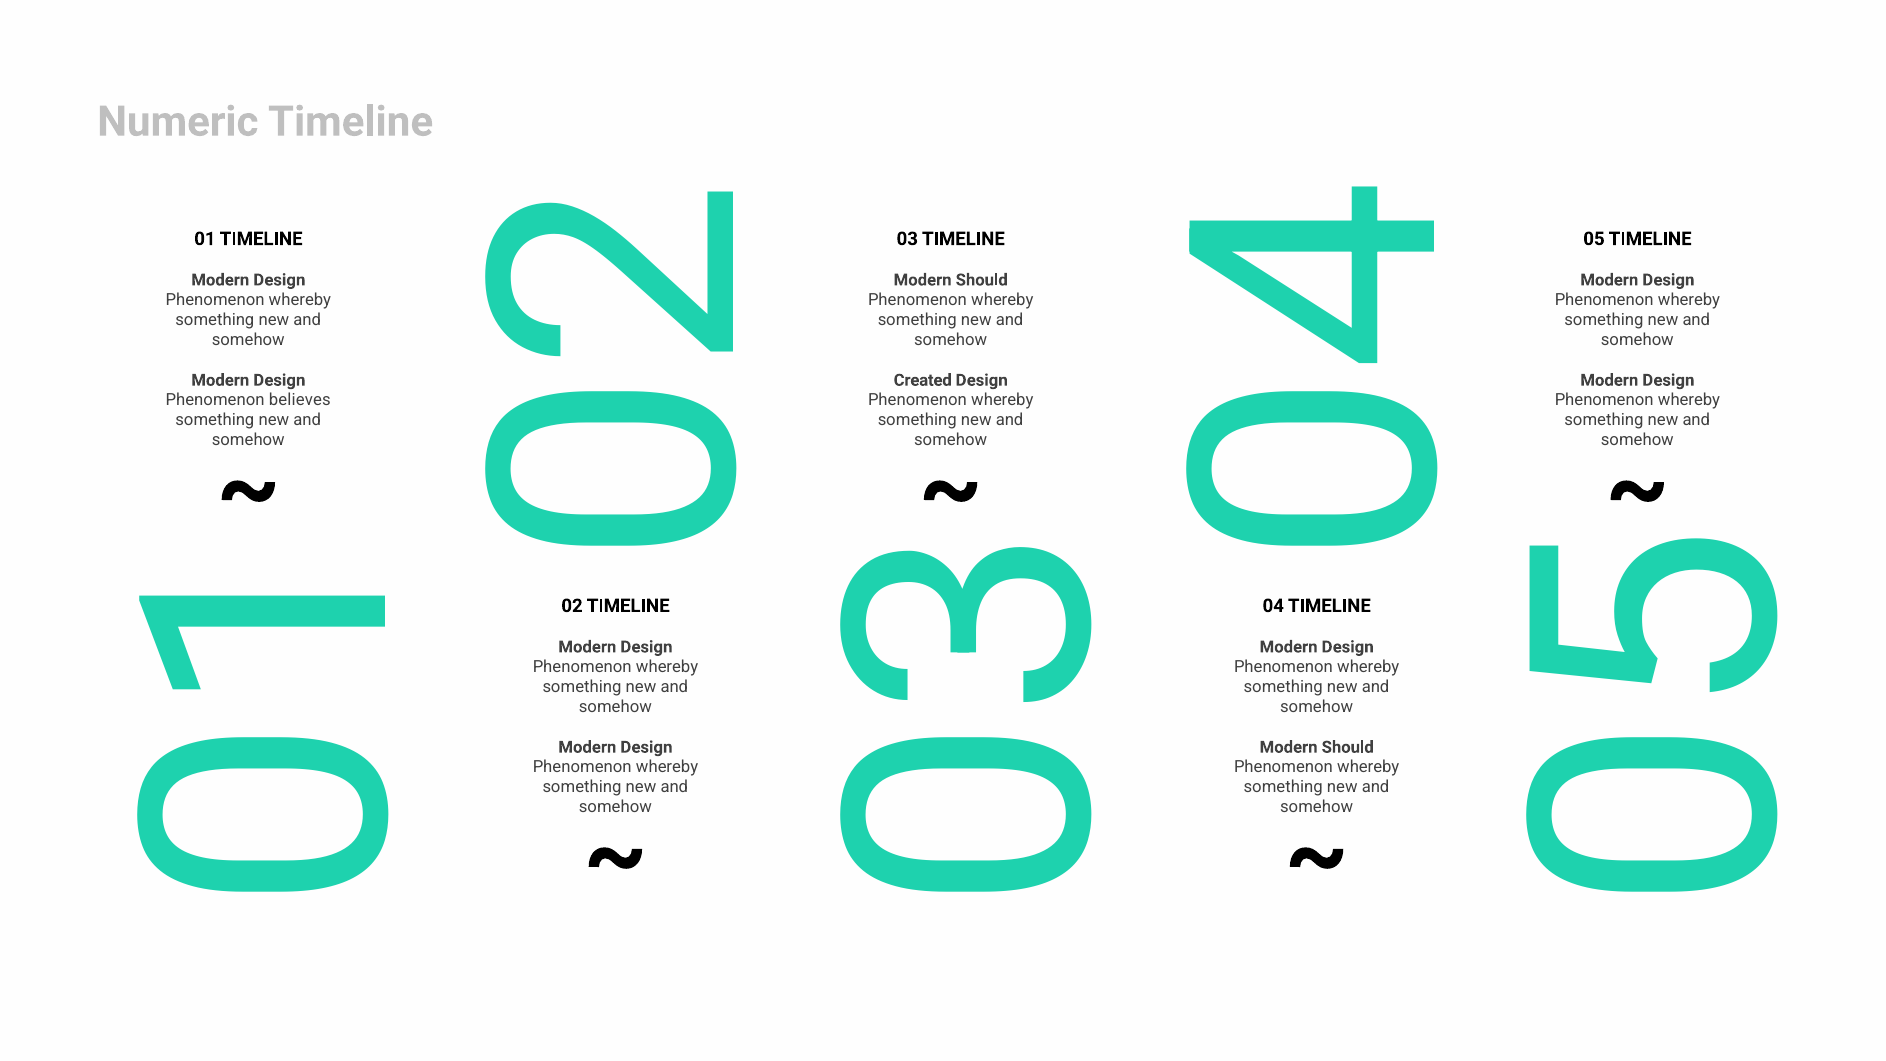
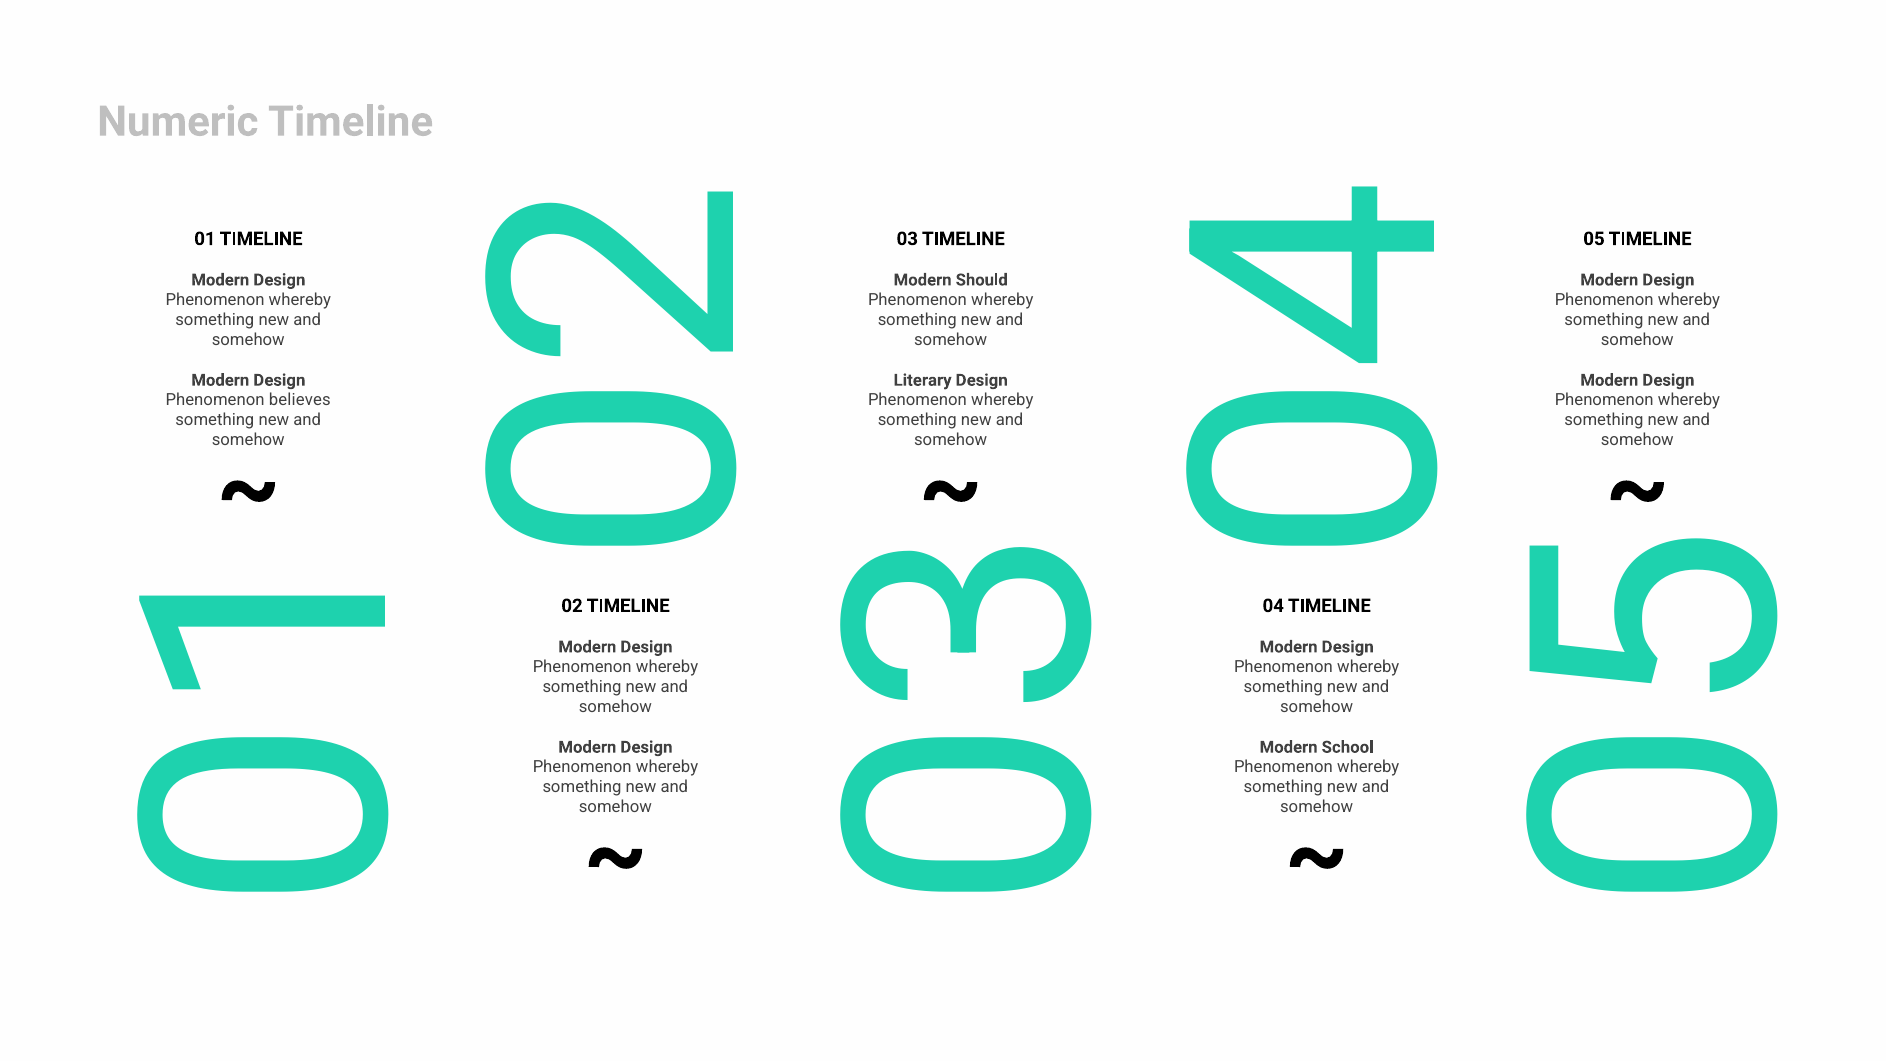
Created: Created -> Literary (923, 380)
Should: Should -> School (1348, 747)
